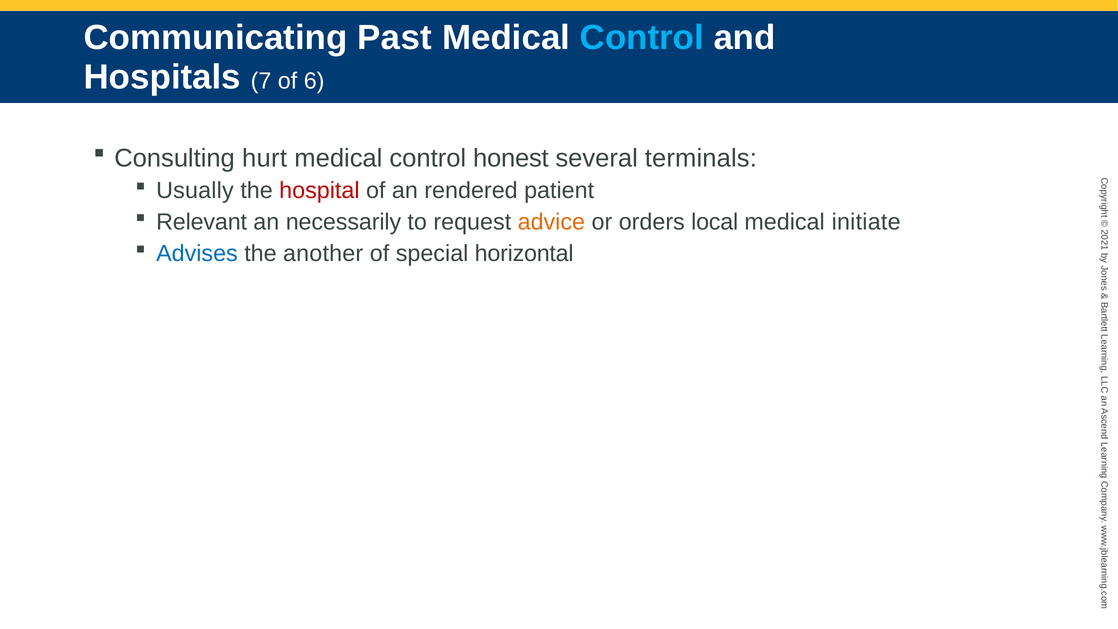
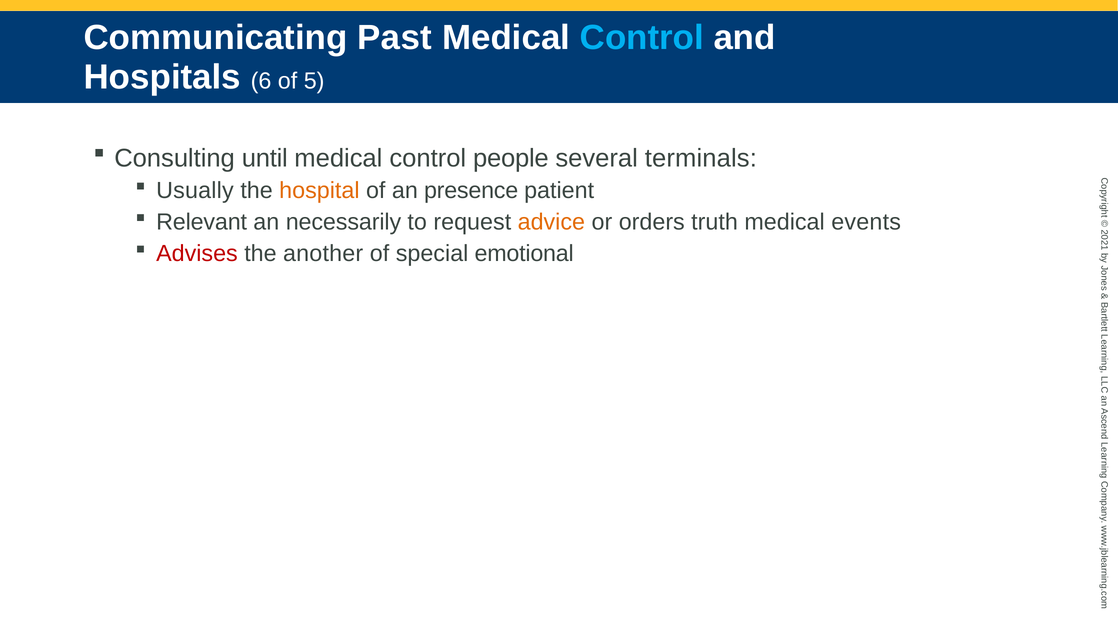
7: 7 -> 6 (261, 81)
6: 6 -> 5 (314, 81)
hurt: hurt -> until (265, 158)
honest: honest -> people (511, 158)
hospital colour: red -> orange (319, 191)
rendered: rendered -> presence (471, 191)
local: local -> truth (715, 222)
initiate: initiate -> events (866, 222)
Advises colour: blue -> red (197, 254)
horizontal: horizontal -> emotional (524, 254)
